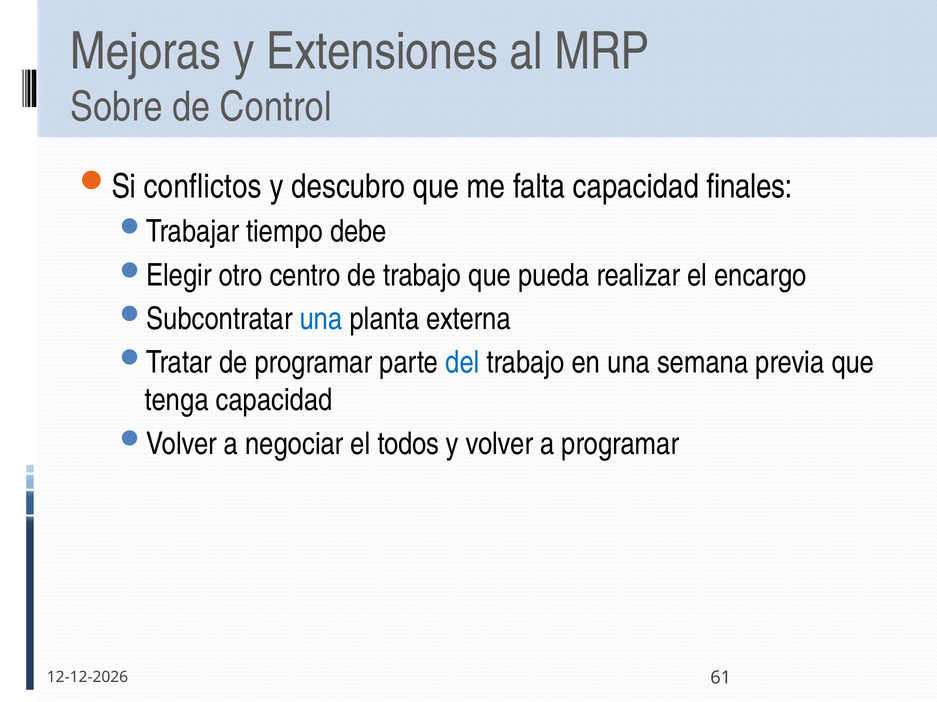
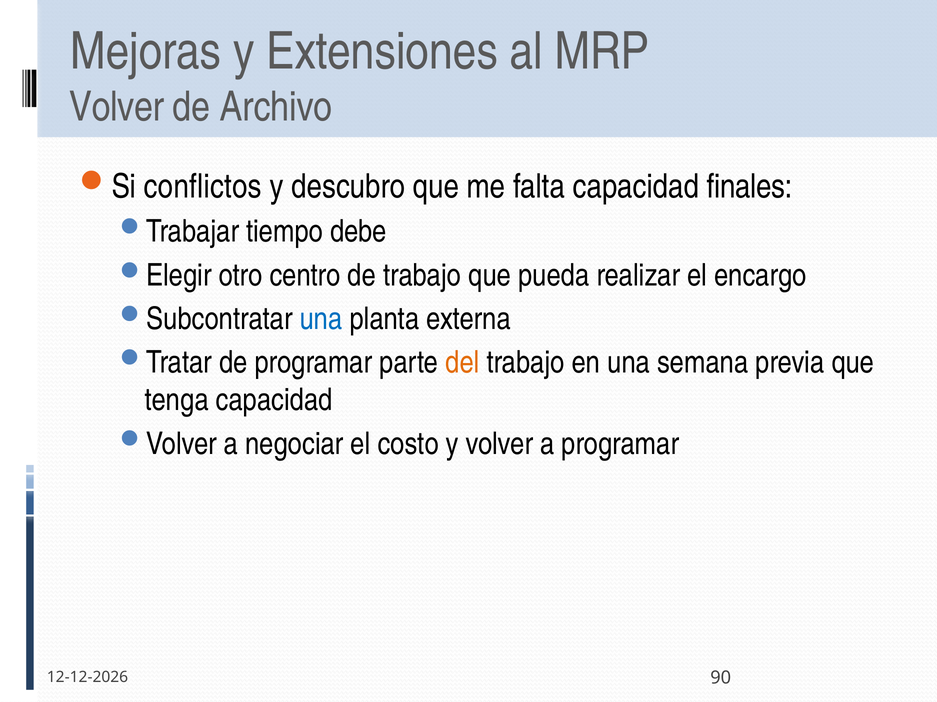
Sobre: Sobre -> Volver (117, 107)
Control: Control -> Archivo (276, 107)
del colour: blue -> orange (462, 363)
todos: todos -> costo (408, 444)
61: 61 -> 90 (721, 679)
